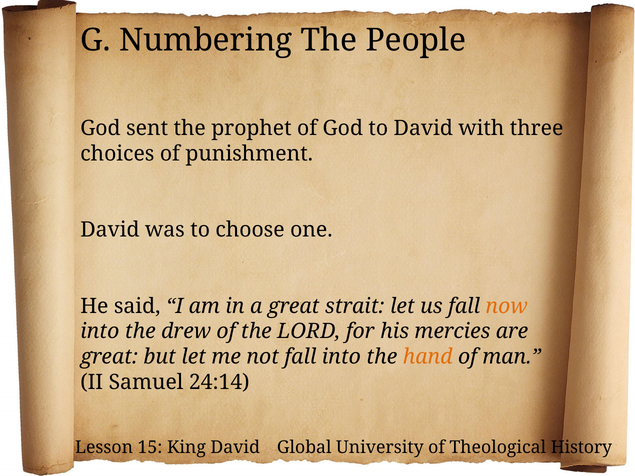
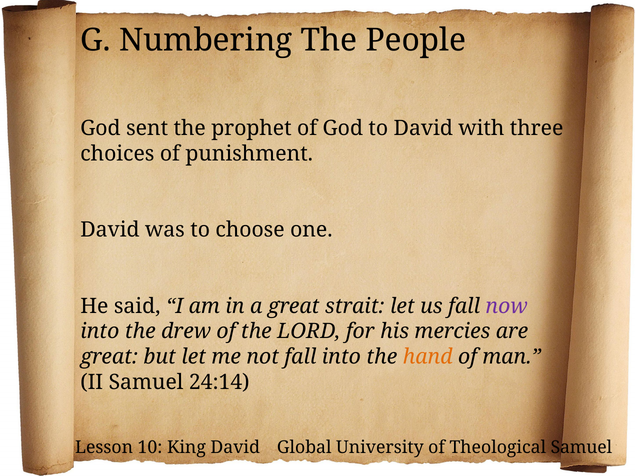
now colour: orange -> purple (507, 306)
15: 15 -> 10 (150, 448)
Theological History: History -> Samuel (581, 448)
